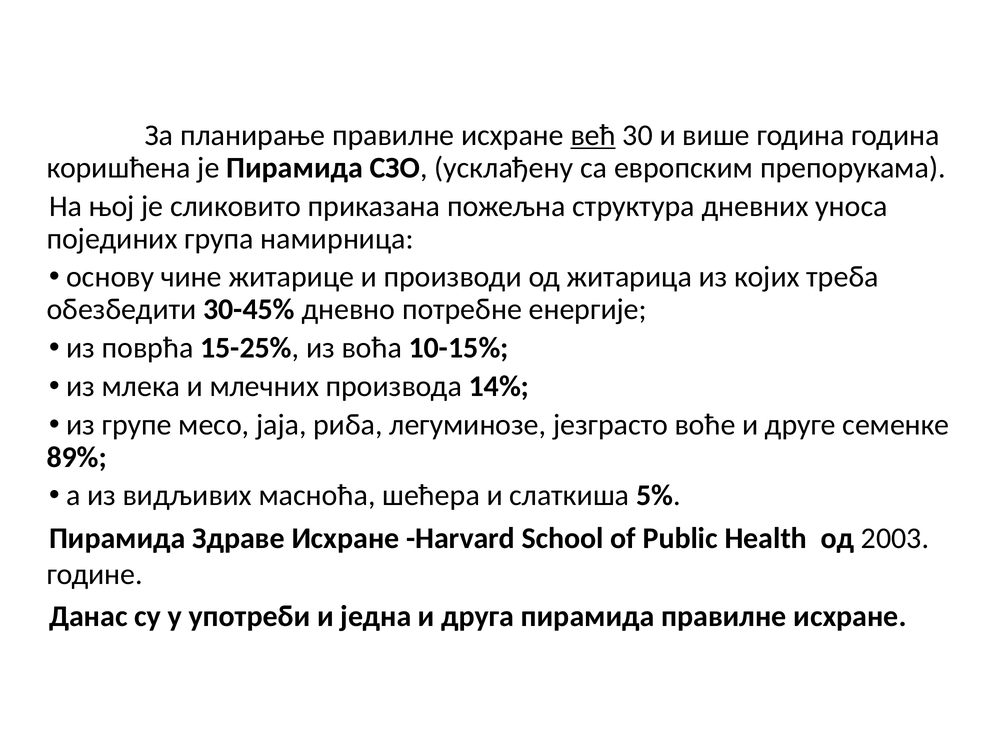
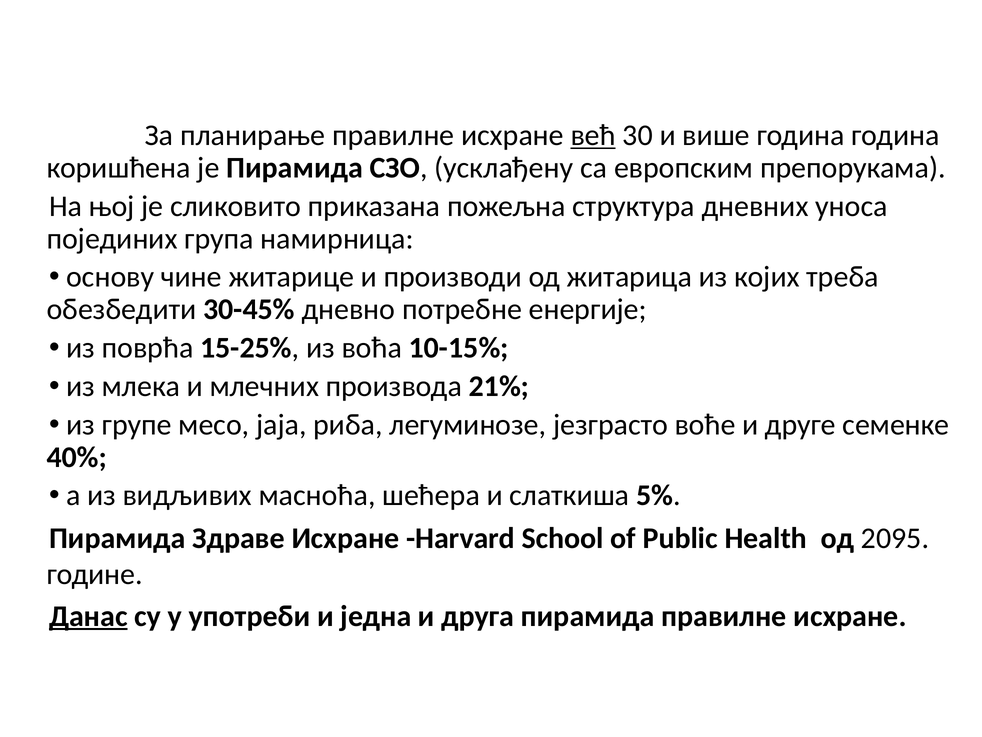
14%: 14% -> 21% (499, 386)
89%: 89% -> 40% (77, 457)
2003: 2003 -> 2095 (895, 538)
Данас underline: none -> present (88, 616)
